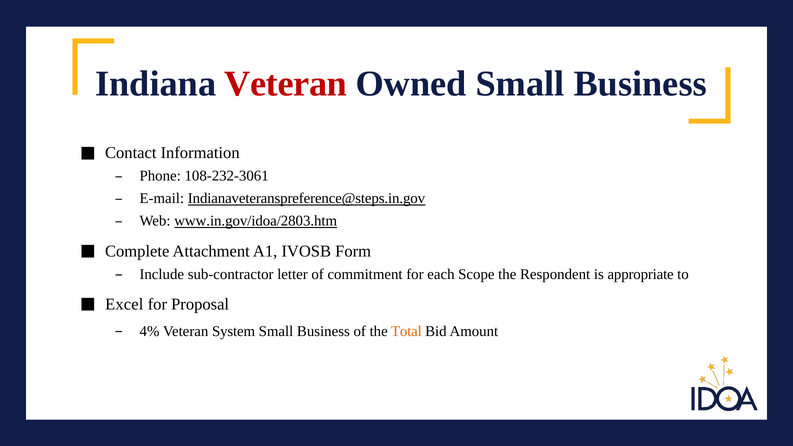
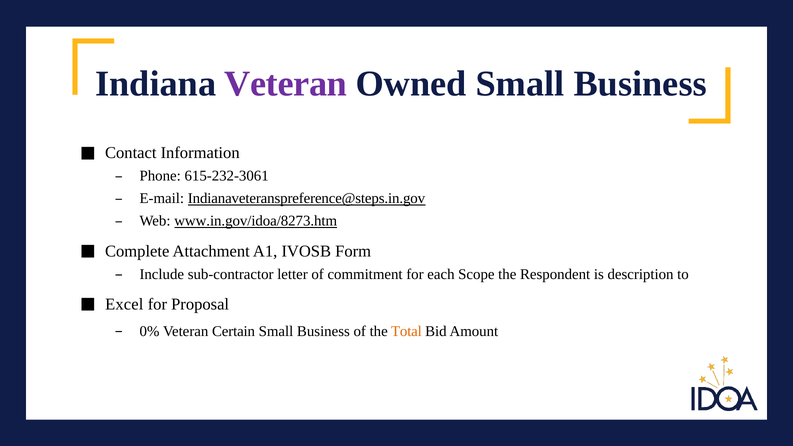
Veteran colour: red -> purple (286, 84)
108-232-3061: 108-232-3061 -> 615-232-3061 (227, 176)
www.in.gov/idoa/2803.htm: www.in.gov/idoa/2803.htm -> www.in.gov/idoa/8273.htm (256, 221)
appropriate: appropriate -> description (641, 274)
4%: 4% -> 0% (149, 331)
System: System -> Certain (234, 331)
